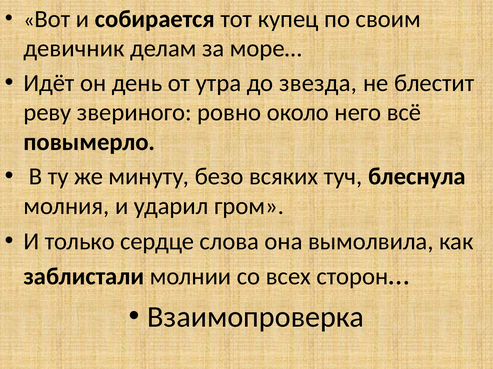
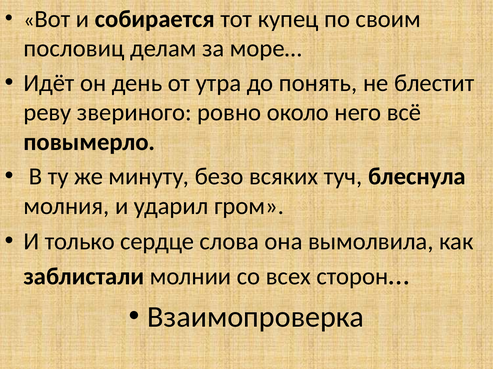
девичник: девичник -> пословиц (74, 49)
звезда: звезда -> понять (318, 83)
